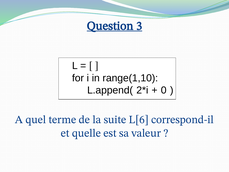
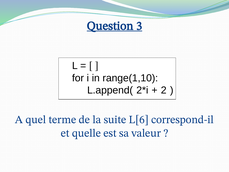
0: 0 -> 2 (164, 90)
